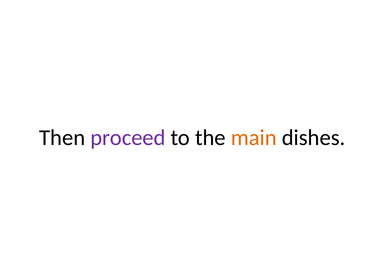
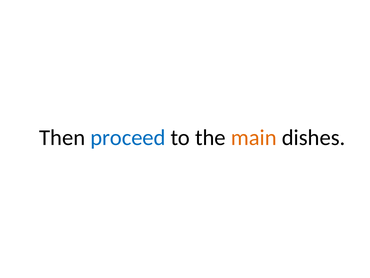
proceed colour: purple -> blue (128, 137)
